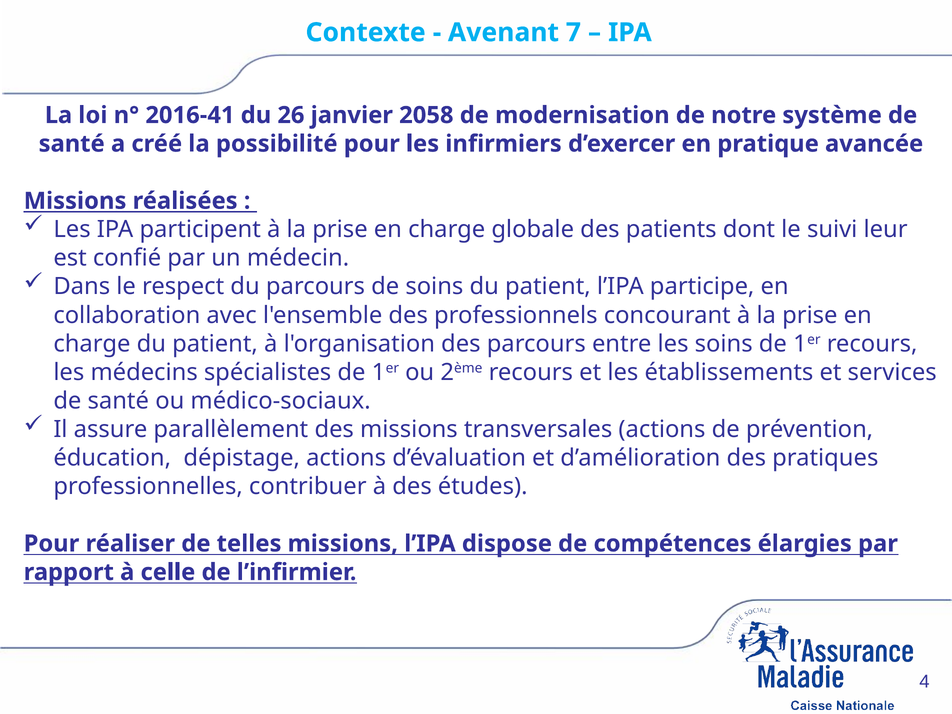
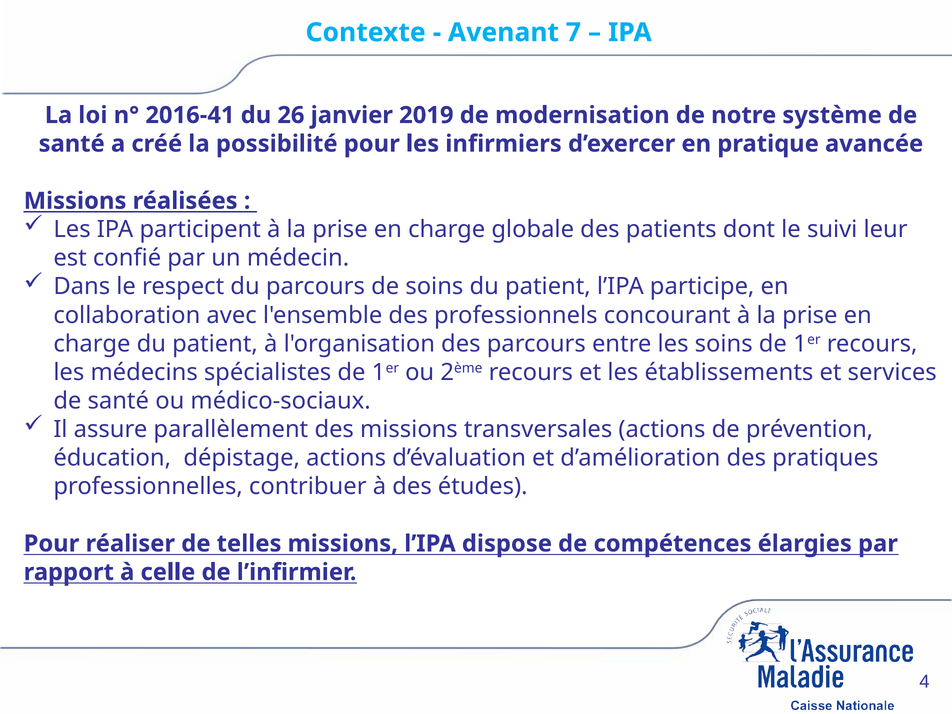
2058: 2058 -> 2019 (426, 115)
